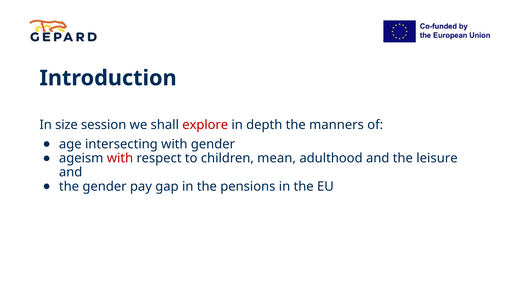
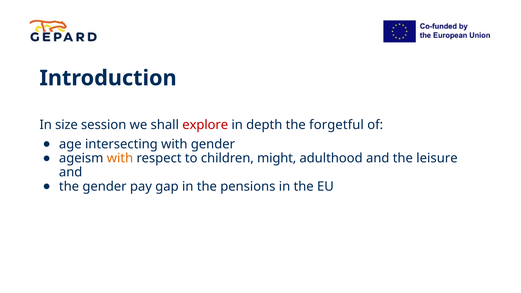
manners: manners -> forgetful (336, 125)
with colour: red -> orange (120, 158)
mean: mean -> might (277, 158)
